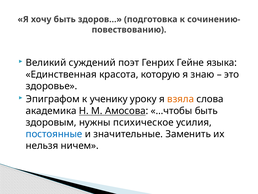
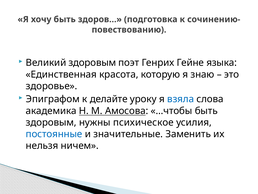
Великий суждений: суждений -> здоровым (92, 63)
ученику: ученику -> делайте (109, 99)
взяла colour: orange -> blue (181, 99)
